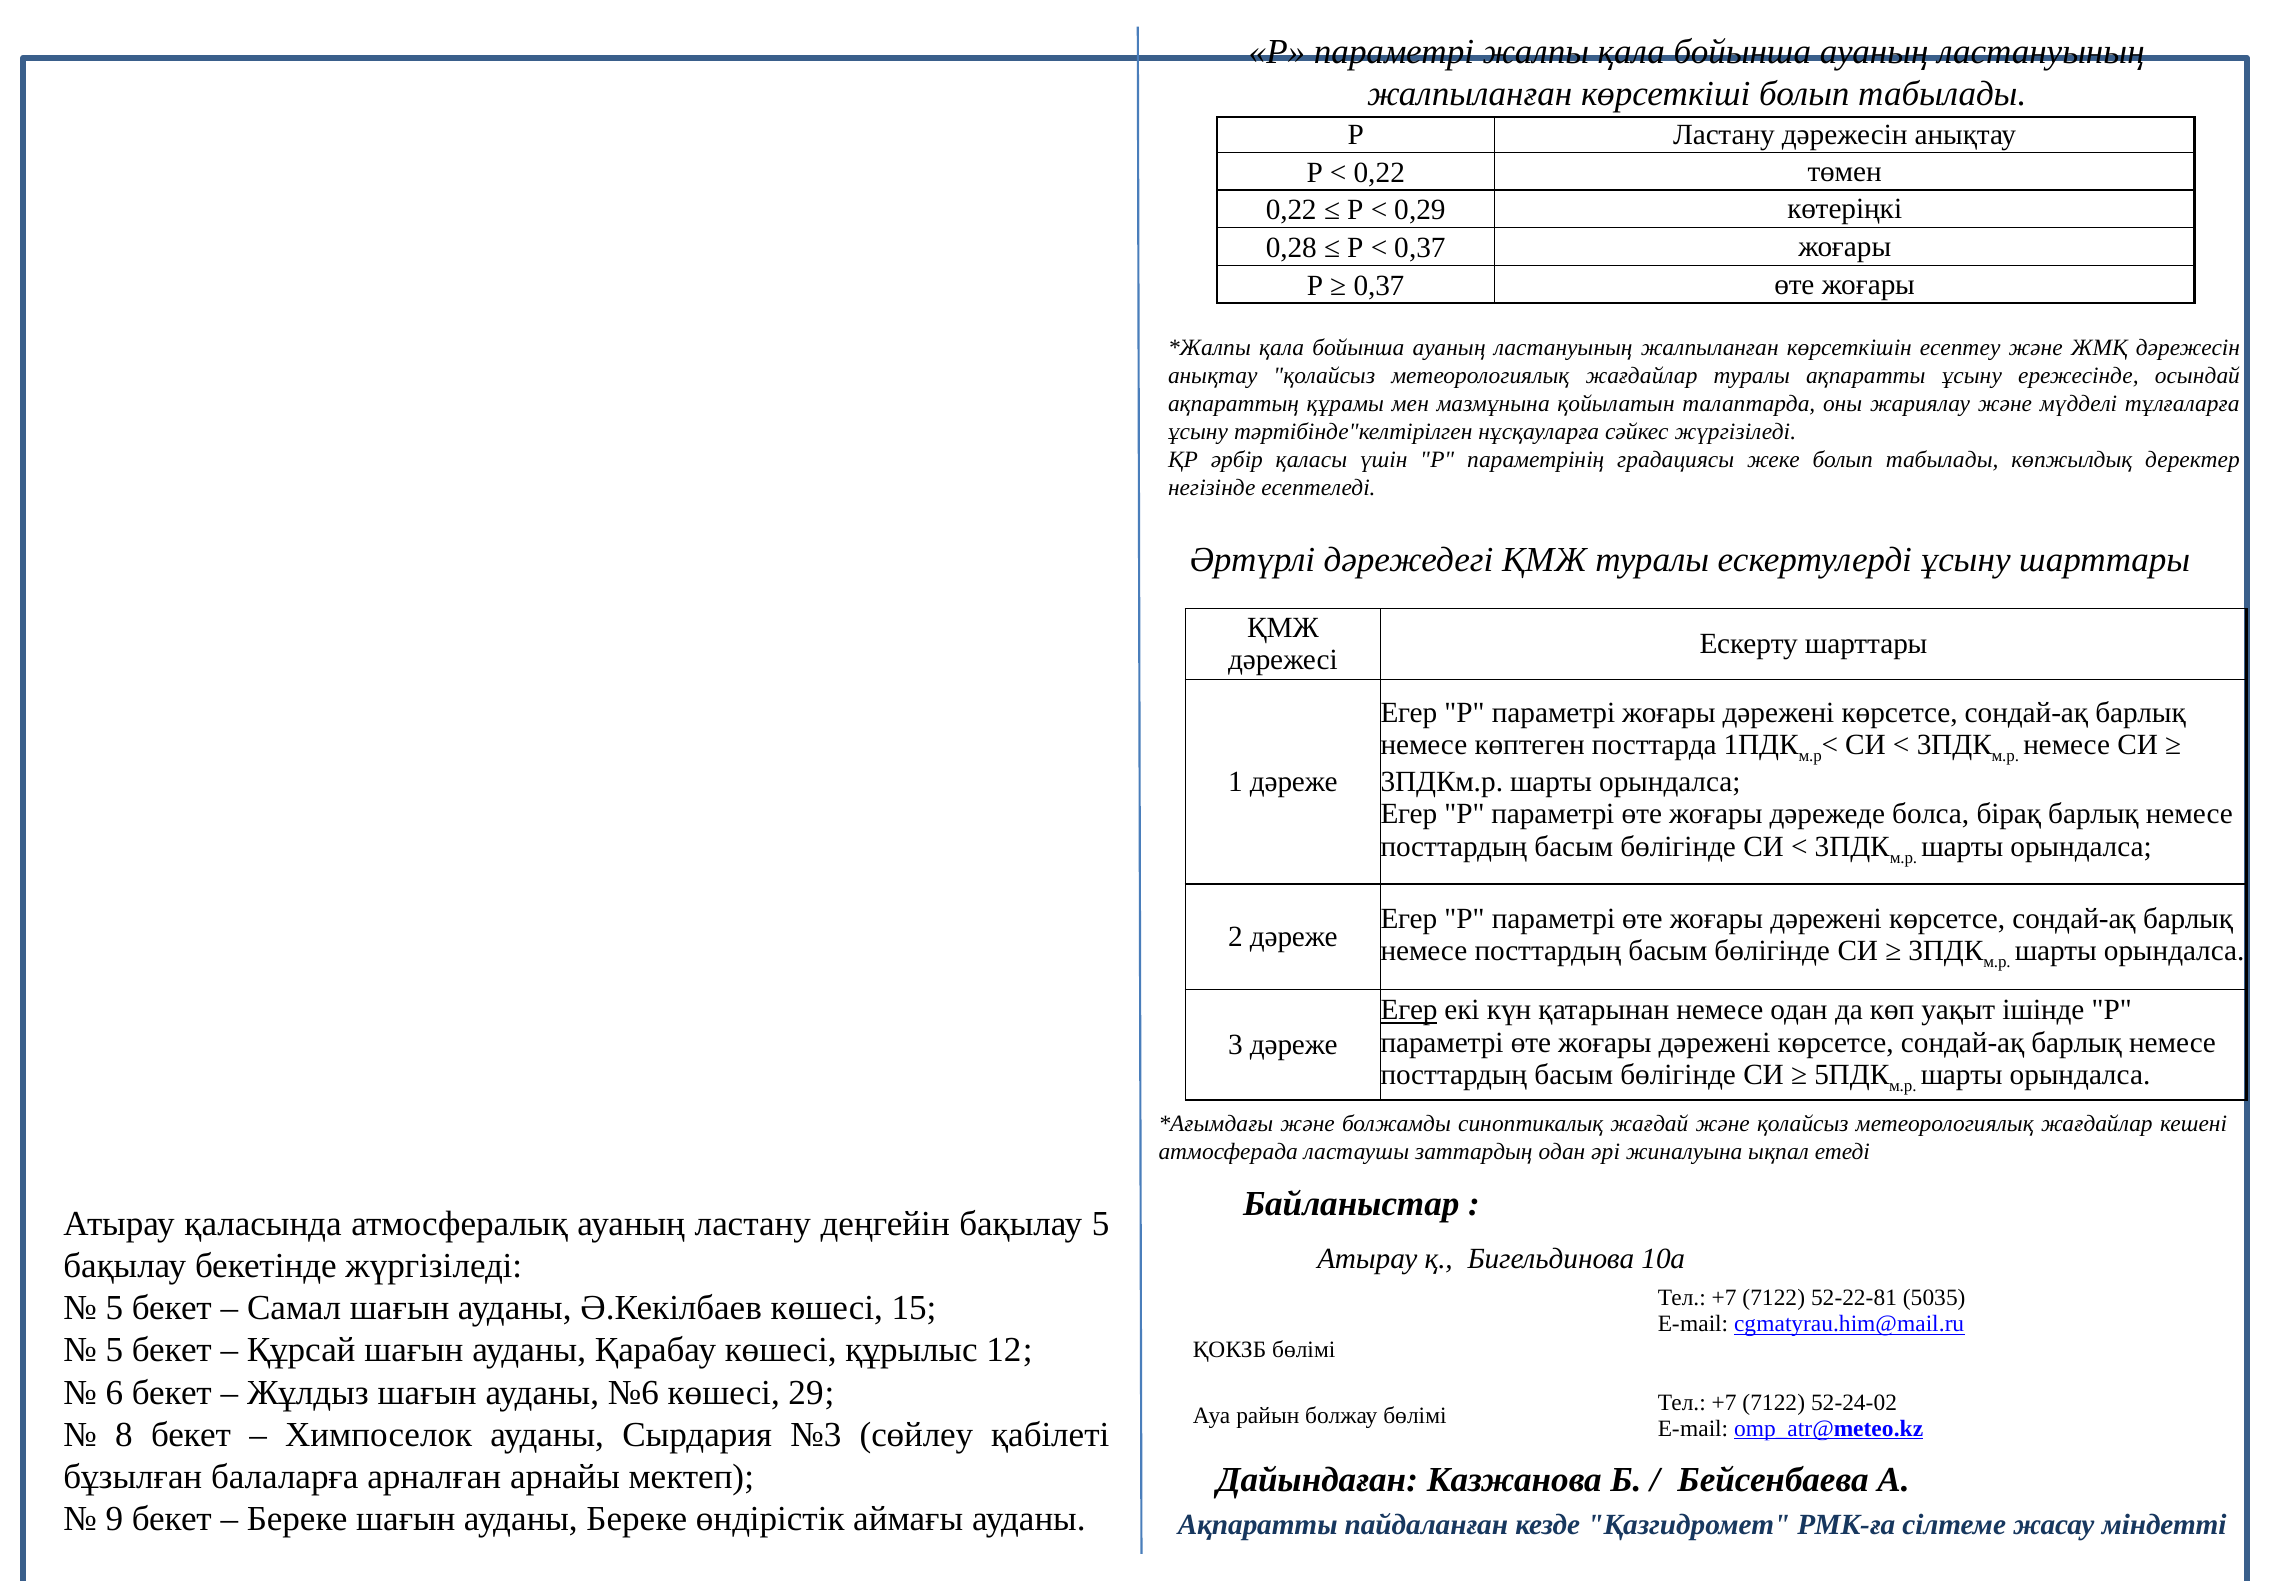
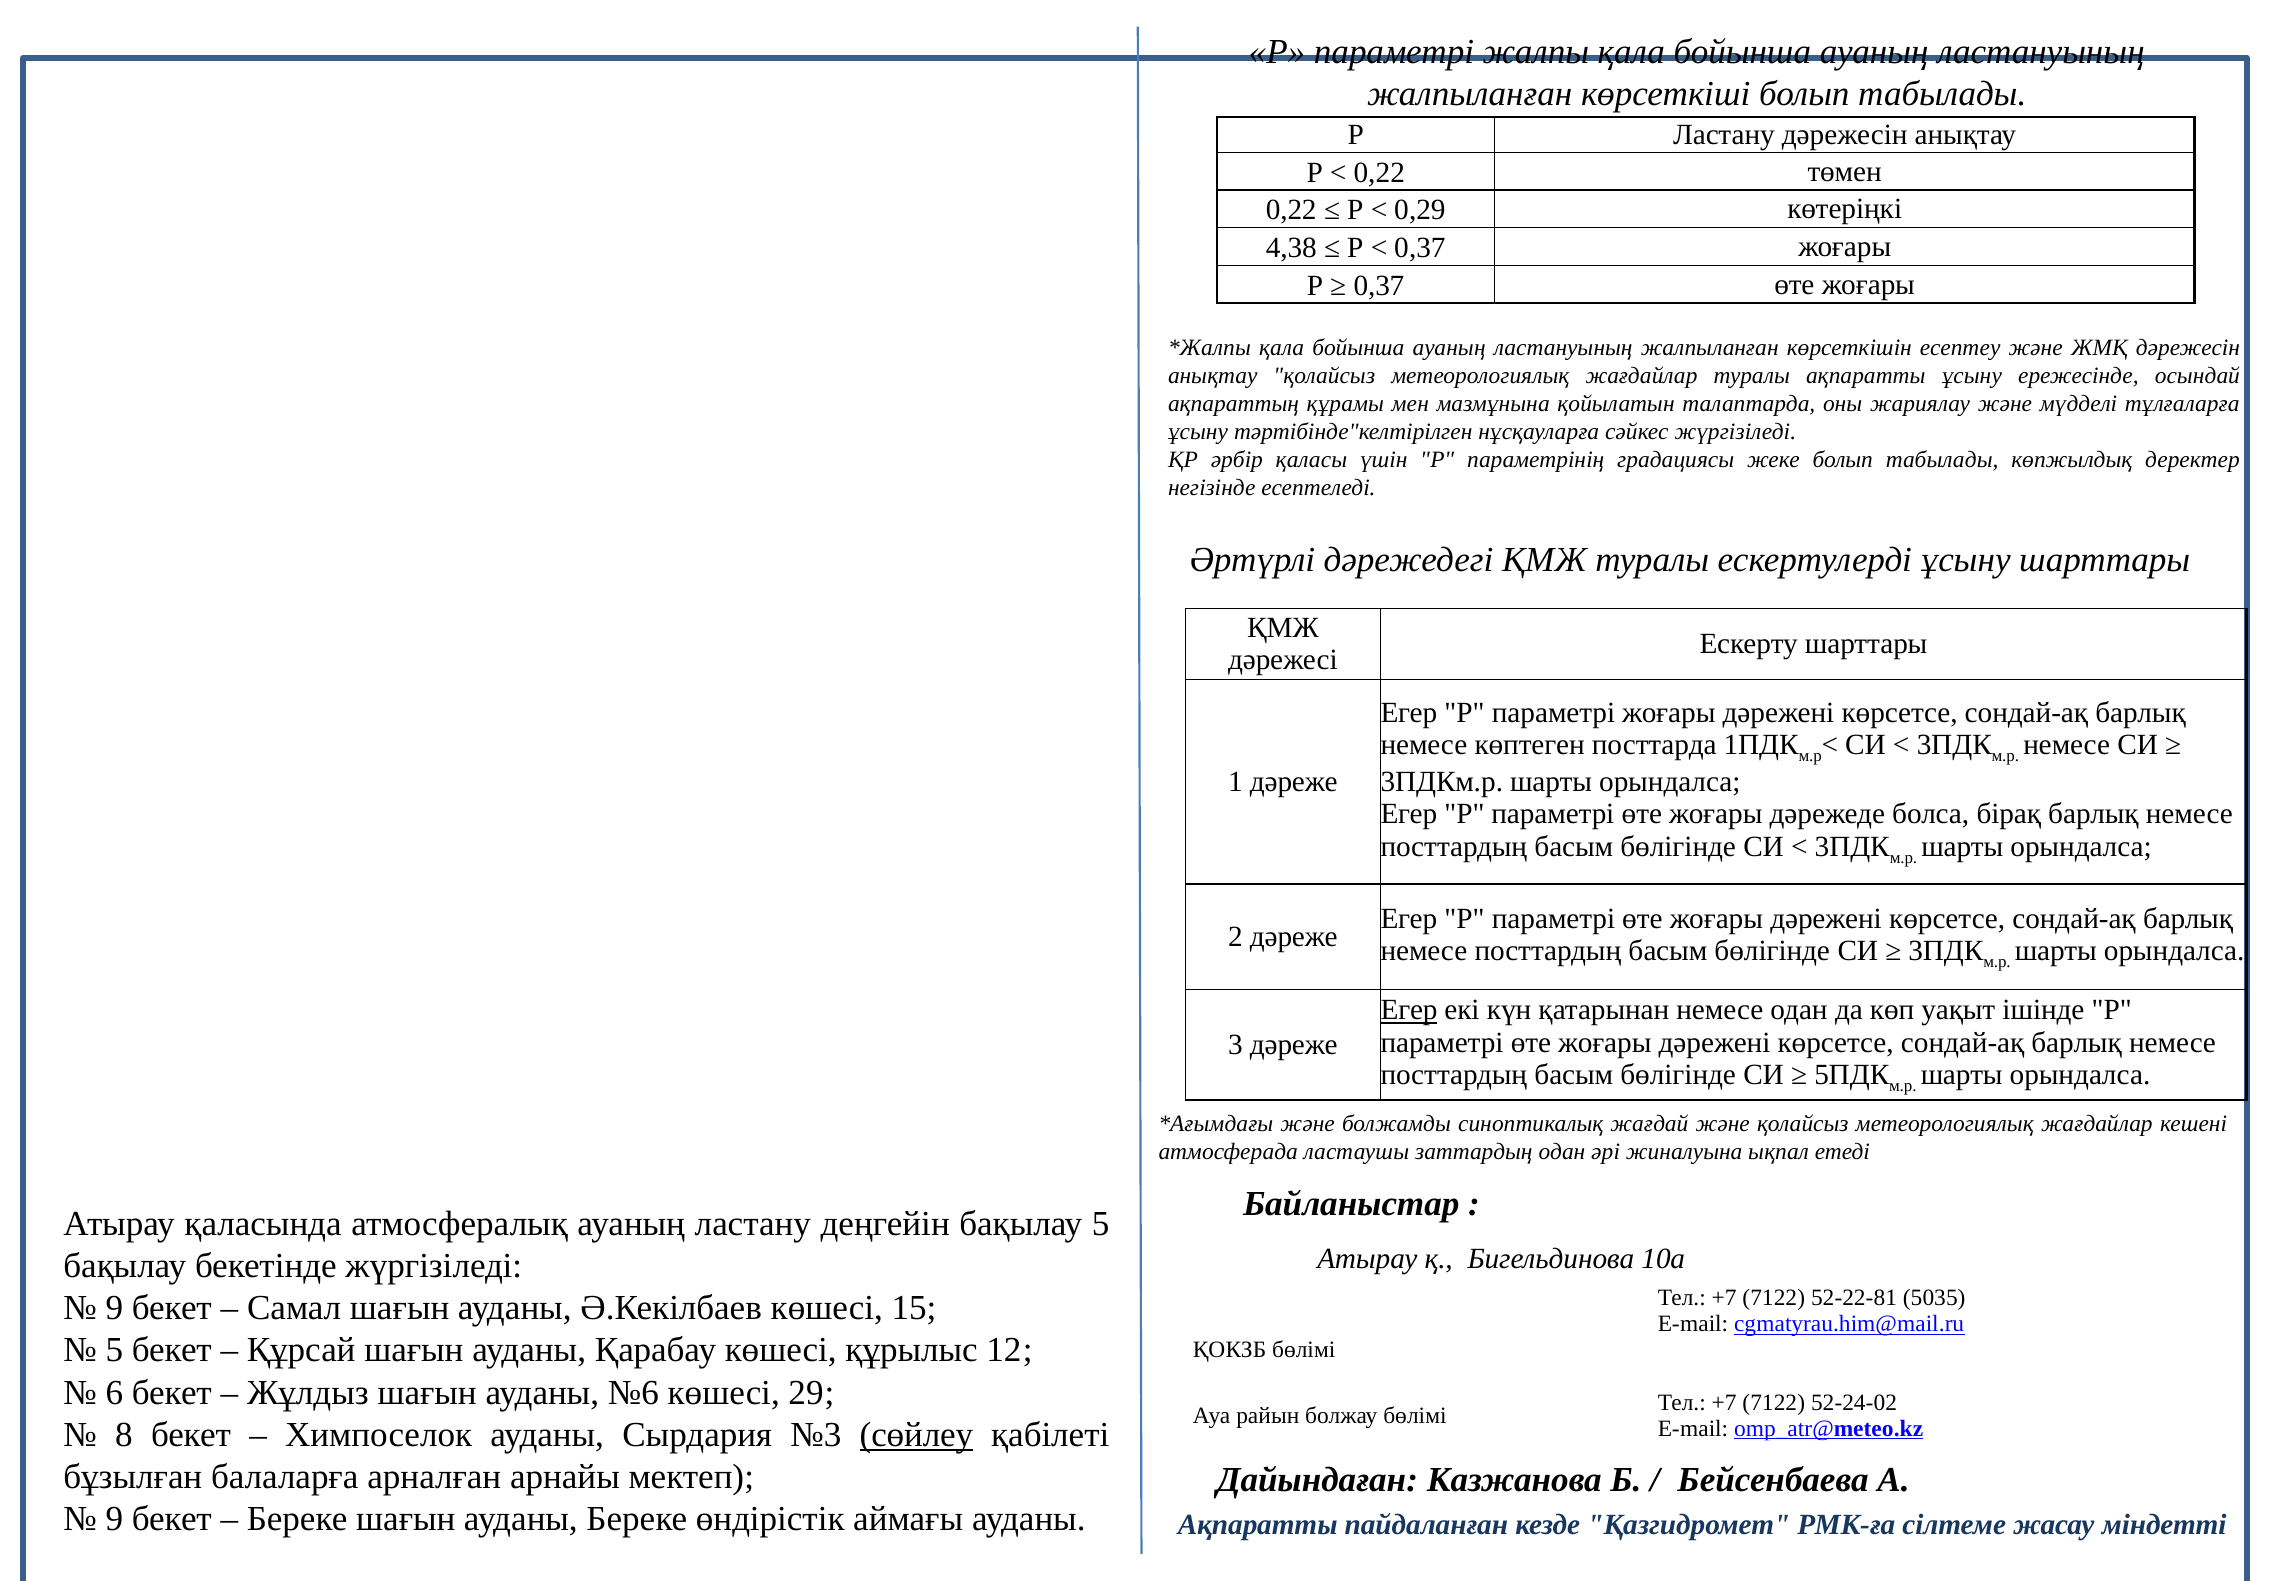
0,28: 0,28 -> 4,38 (1291, 248)
5: 5 -> 9 (114, 1308)
сөйлеу underline: none -> present (916, 1434)
